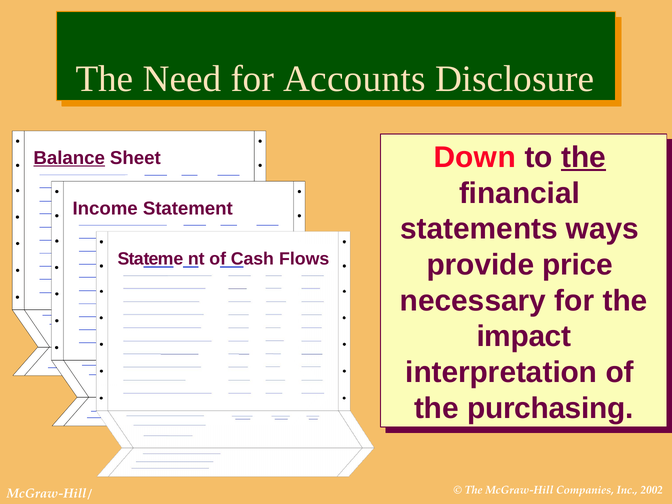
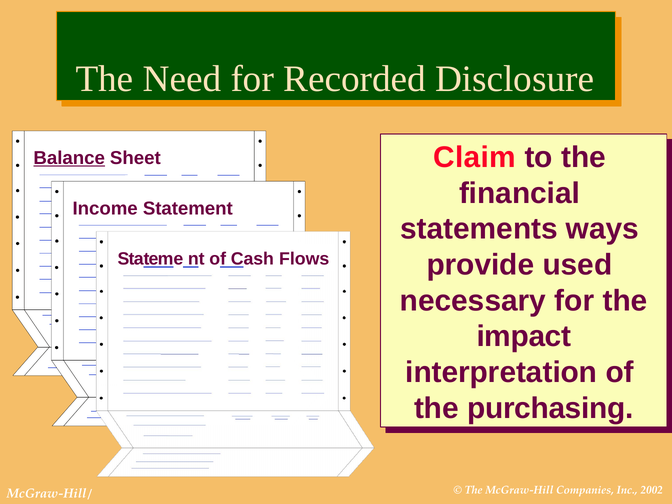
Accounts: Accounts -> Recorded (355, 79)
Down: Down -> Claim (475, 157)
the underline: present -> none (583, 157)
price: price -> used (577, 265)
